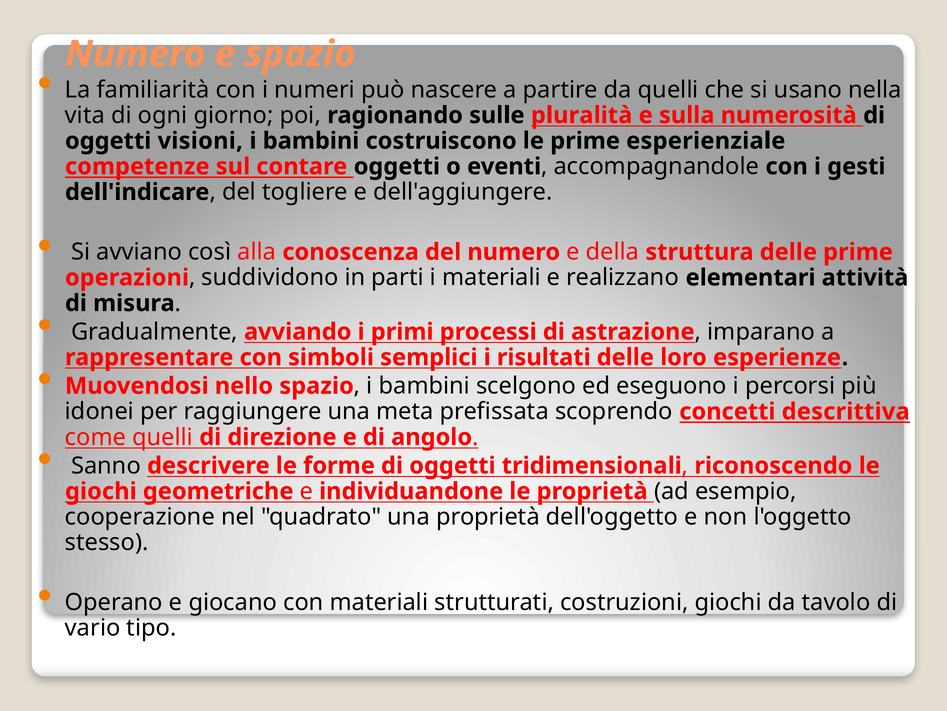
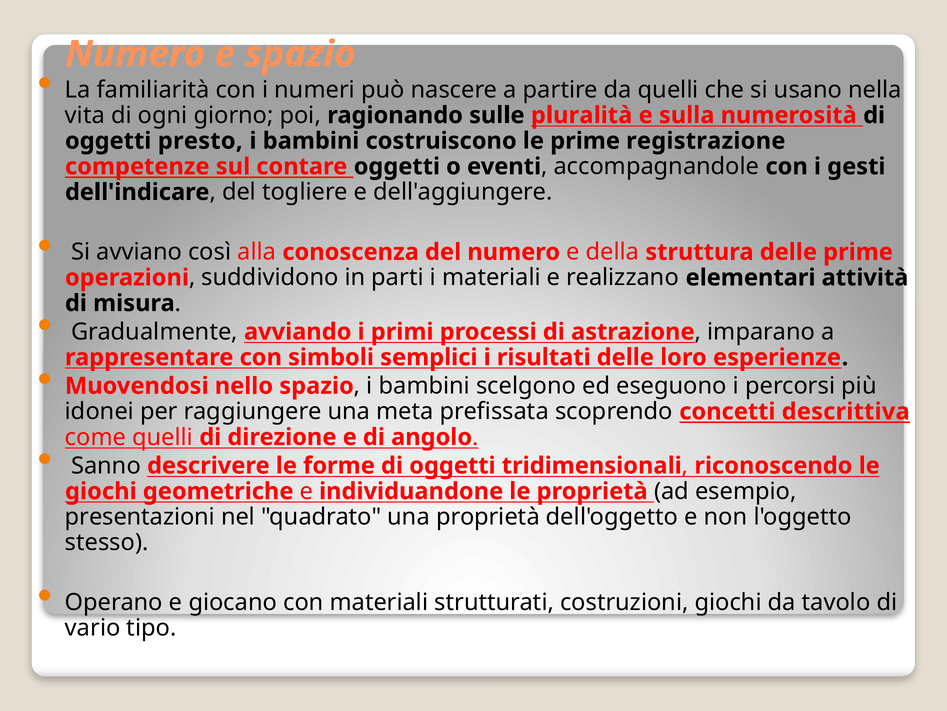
visioni: visioni -> presto (200, 141)
esperienziale: esperienziale -> registrazione (706, 141)
cooperazione: cooperazione -> presentazioni (140, 516)
